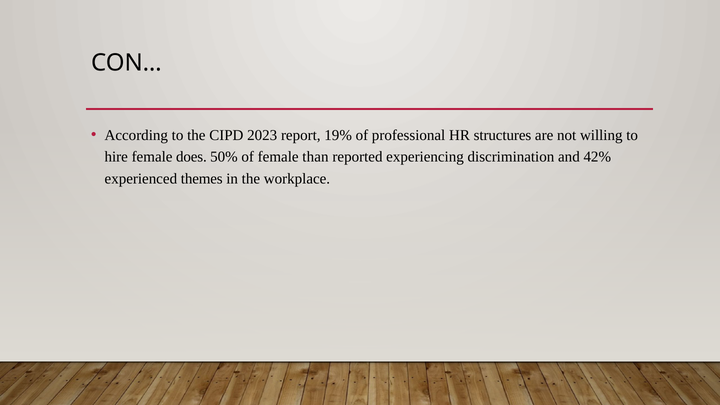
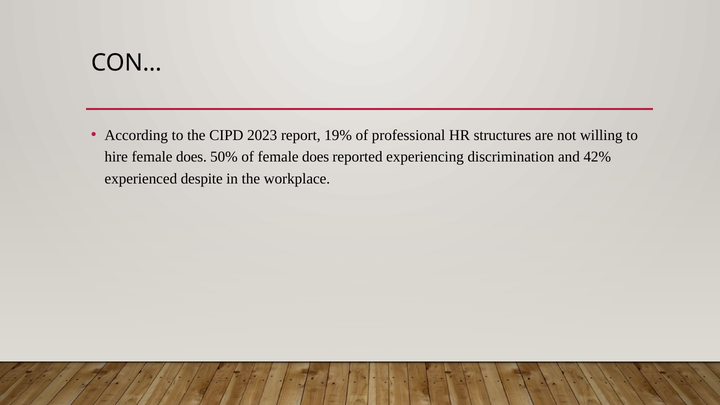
of female than: than -> does (316, 157)
themes: themes -> despite (202, 179)
